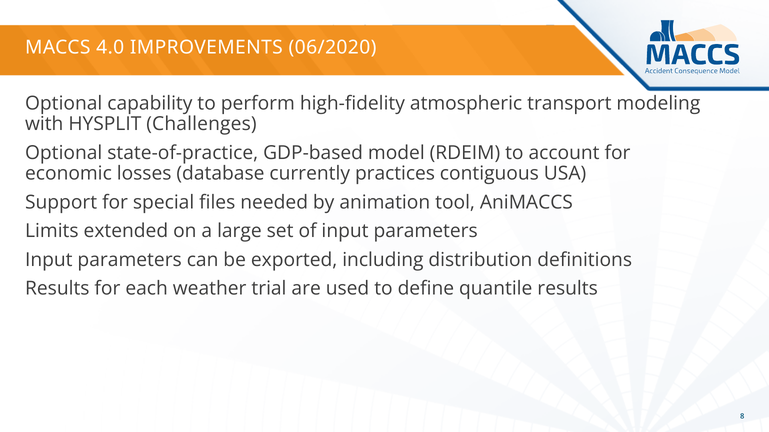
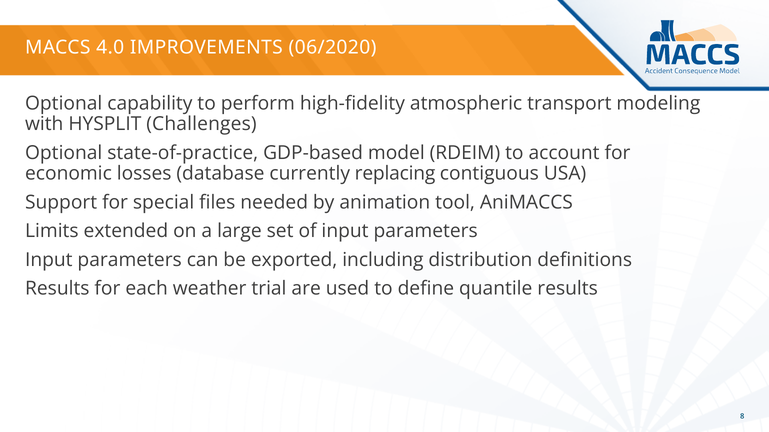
practices: practices -> replacing (395, 174)
